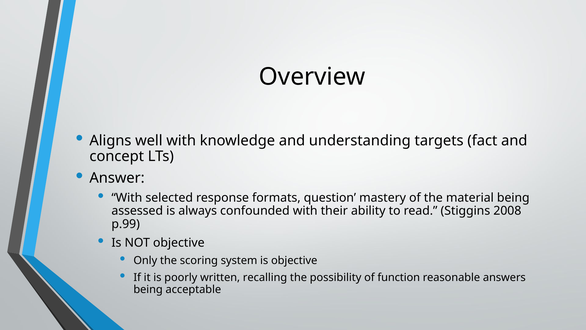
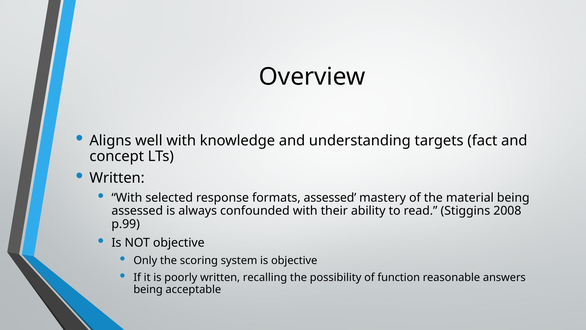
Answer: Answer -> Written (117, 178)
formats question: question -> assessed (330, 198)
